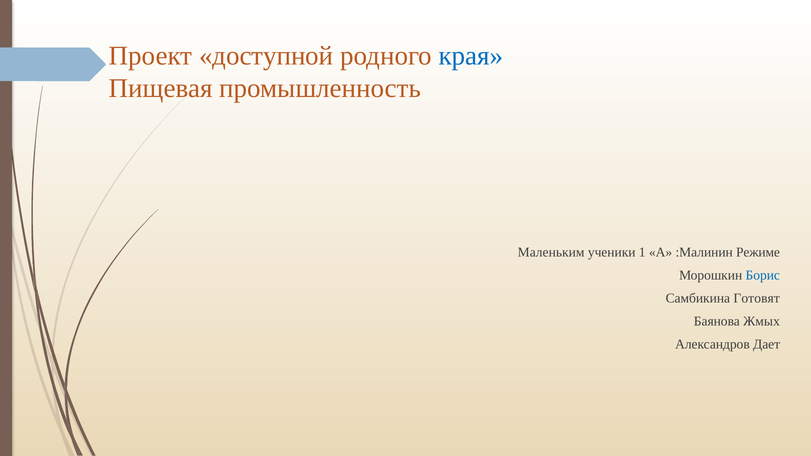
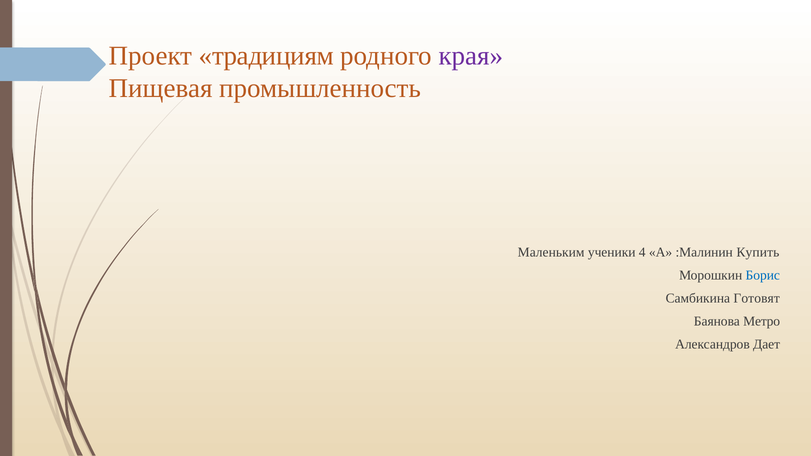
доступной: доступной -> традициям (266, 56)
края colour: blue -> purple (471, 56)
1: 1 -> 4 (642, 252)
Режиме: Режиме -> Купить (758, 252)
Жмых: Жмых -> Метро (762, 321)
